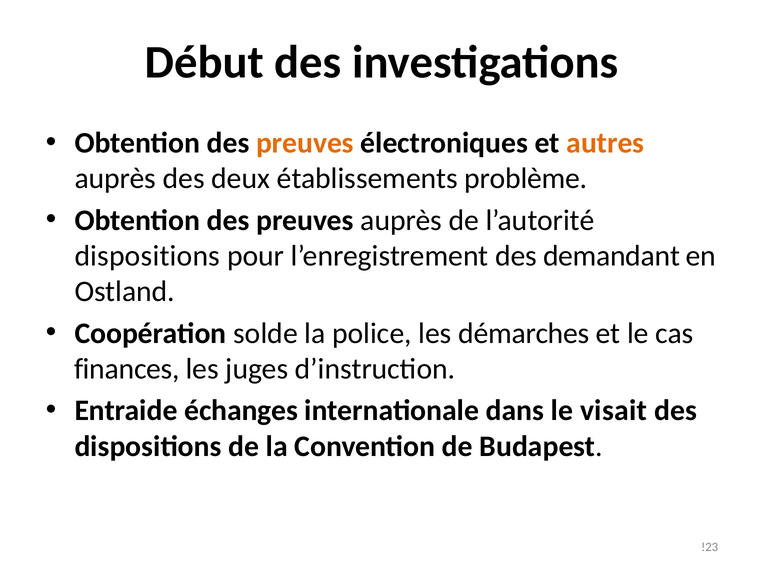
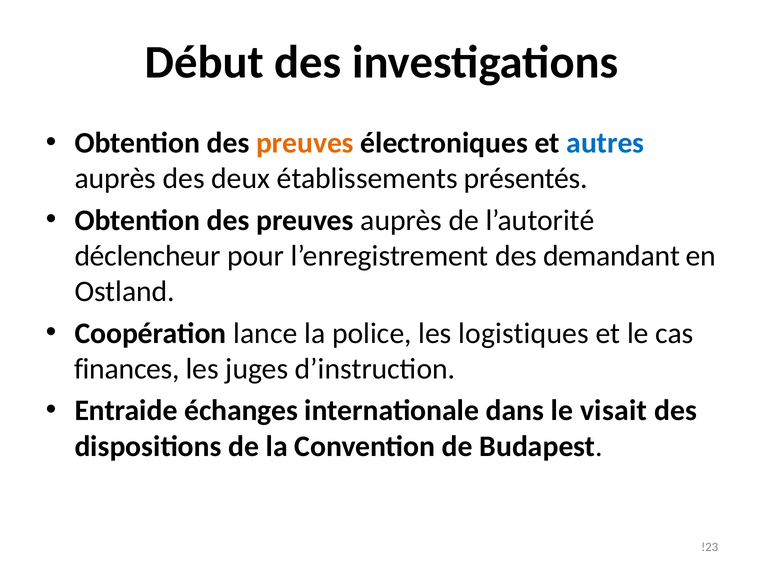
autres colour: orange -> blue (605, 143)
problème: problème -> présentés (526, 179)
dispositions: dispositions -> déclencheur (148, 256)
solde: solde -> lance (265, 333)
démarches: démarches -> logistiques (524, 333)
